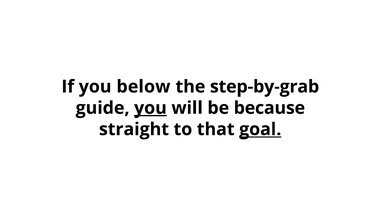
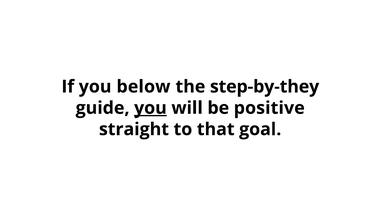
step-by-grab: step-by-grab -> step-by-they (265, 86)
because: because -> positive (269, 108)
goal underline: present -> none (260, 129)
